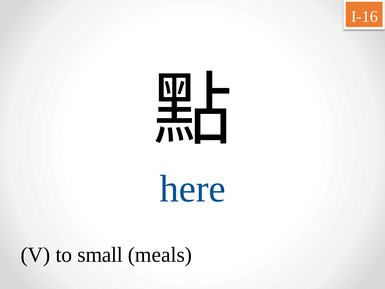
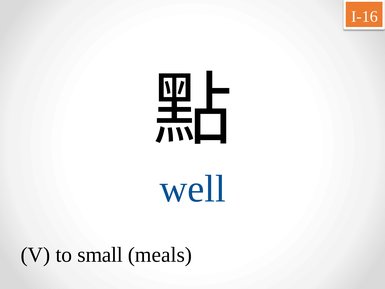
here: here -> well (193, 189)
